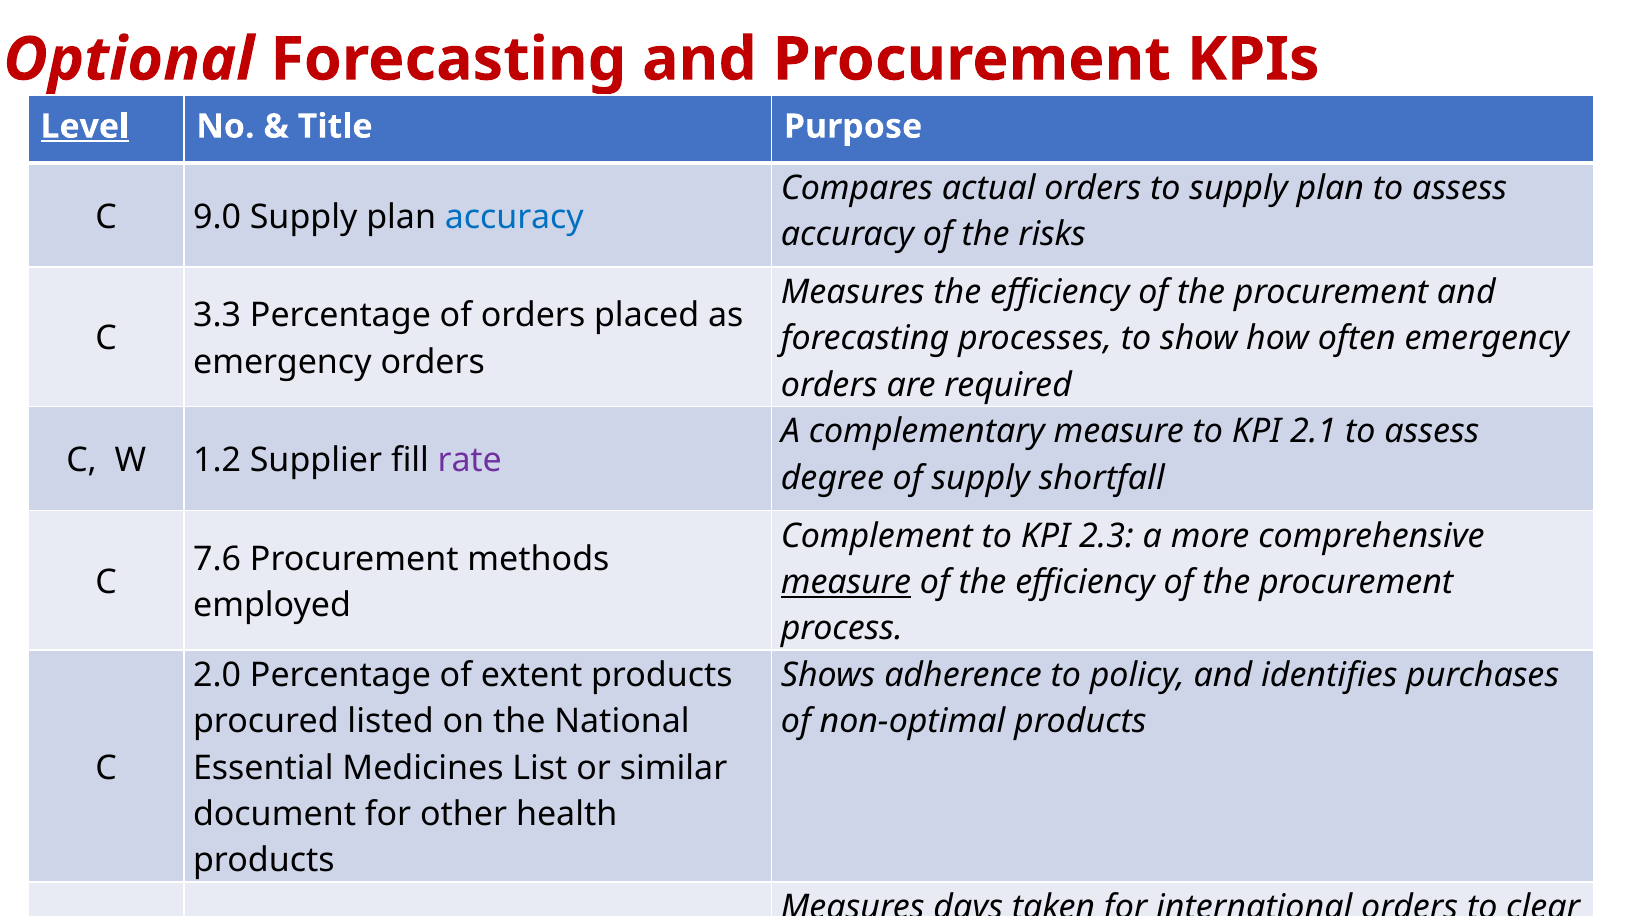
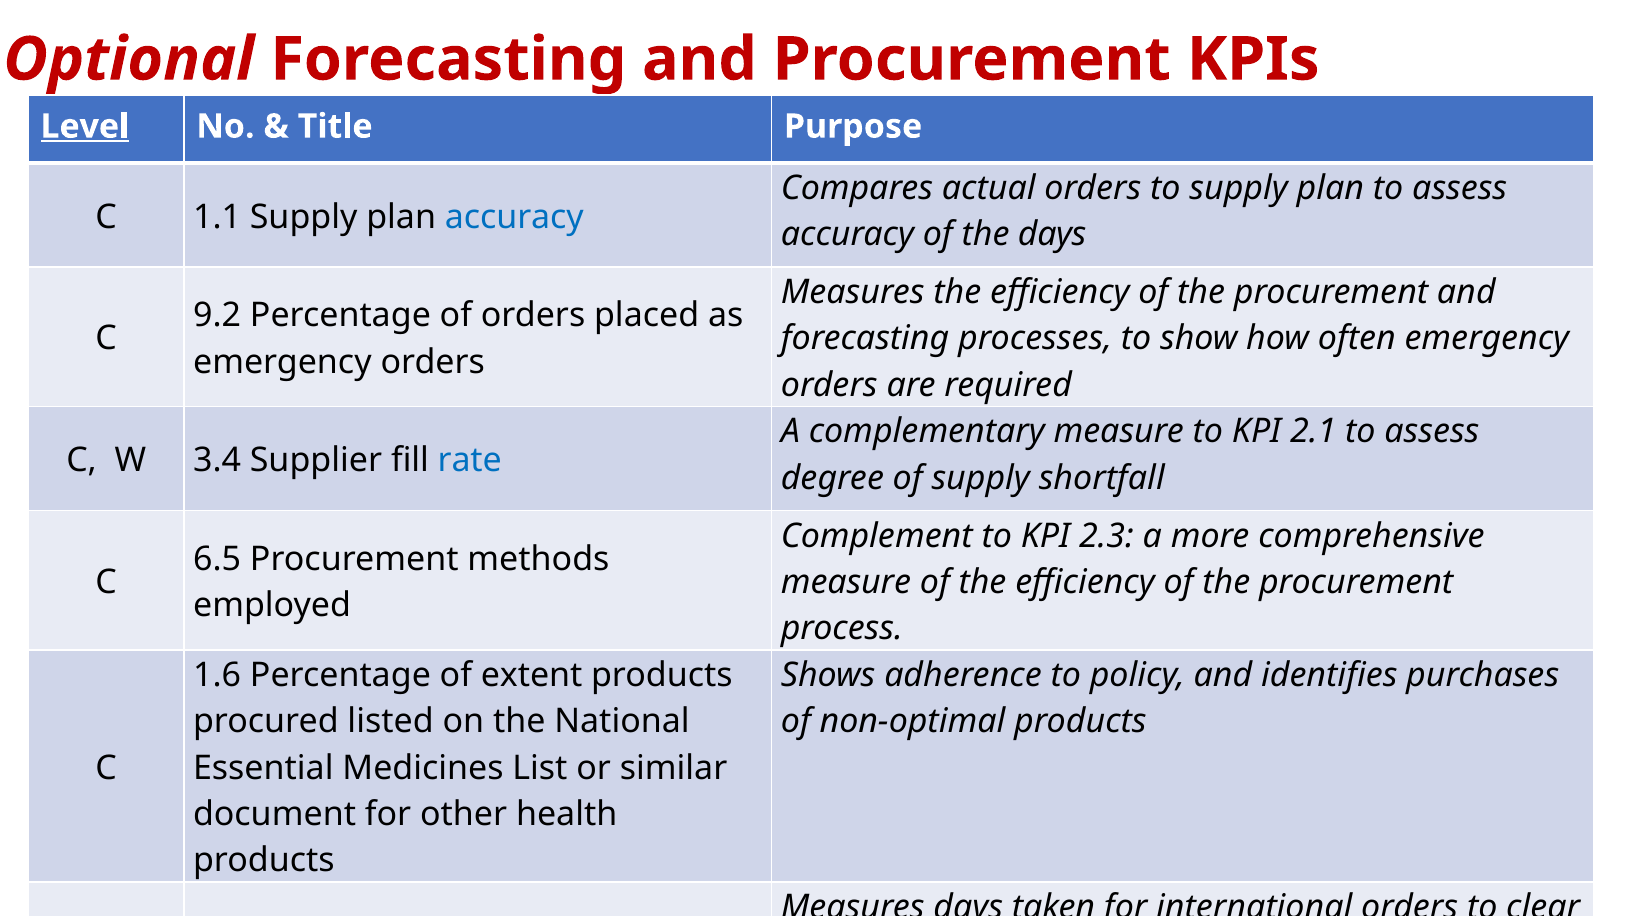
9.0: 9.0 -> 1.1 (217, 217)
the risks: risks -> days (1052, 235)
3.3: 3.3 -> 9.2 (217, 316)
1.2: 1.2 -> 3.4 (217, 461)
rate colour: purple -> blue (470, 461)
7.6: 7.6 -> 6.5 (217, 559)
measure underline: present -> none (846, 582)
2.0: 2.0 -> 1.6 (217, 675)
